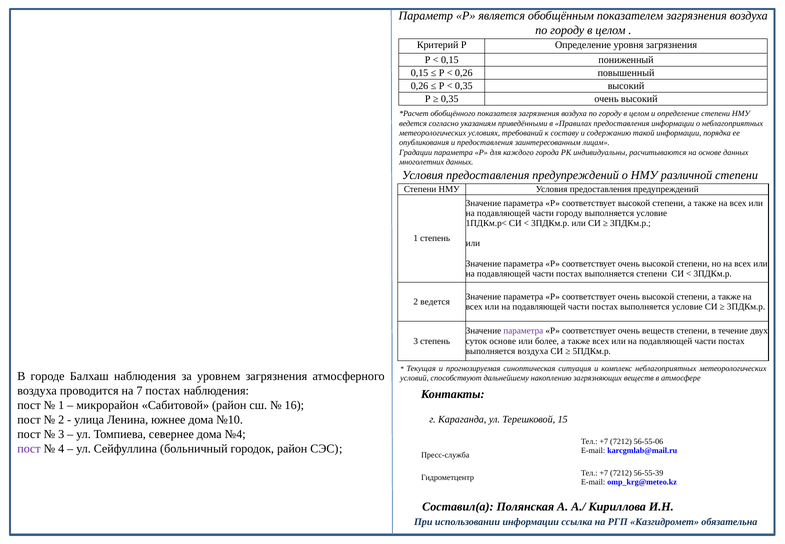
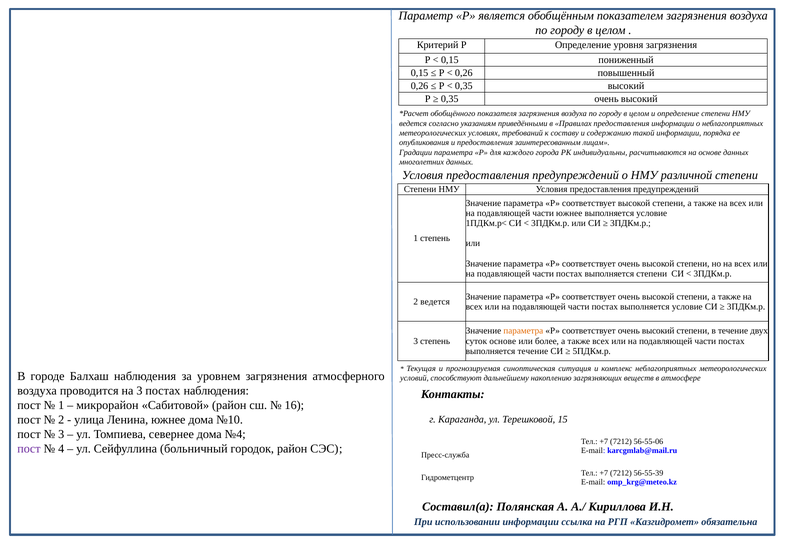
части городу: городу -> южнее (569, 213)
параметра colour: purple -> orange (523, 331)
соответствует очень веществ: веществ -> высокий (658, 331)
выполняется воздуха: воздуха -> течение (533, 351)
на 7: 7 -> 3 (139, 390)
